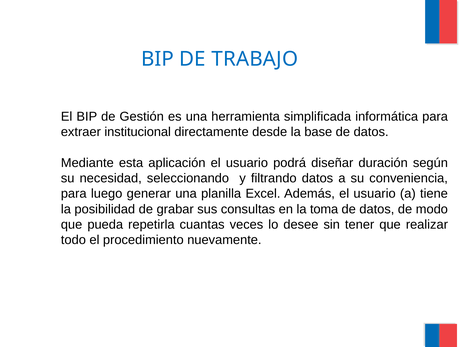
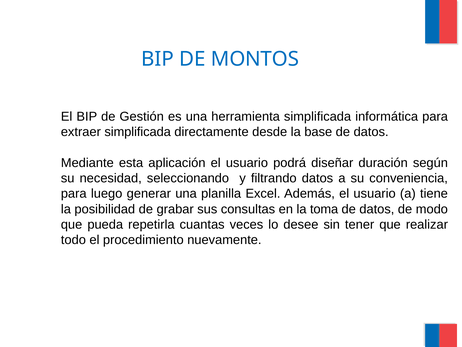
TRABAJO: TRABAJO -> MONTOS (255, 59)
extraer institucional: institucional -> simplificada (138, 132)
